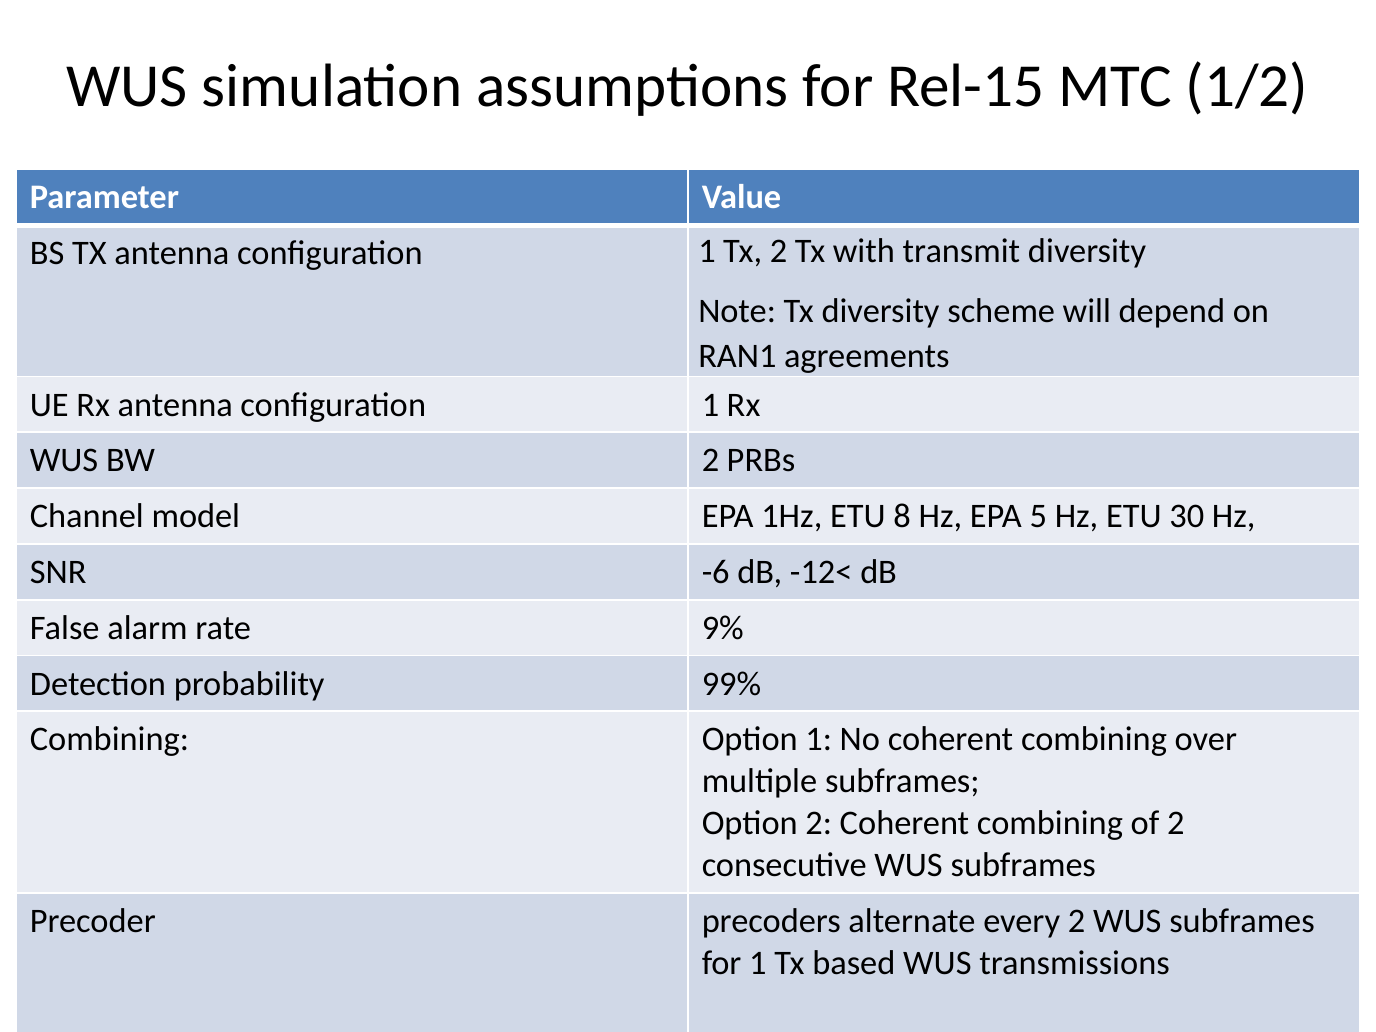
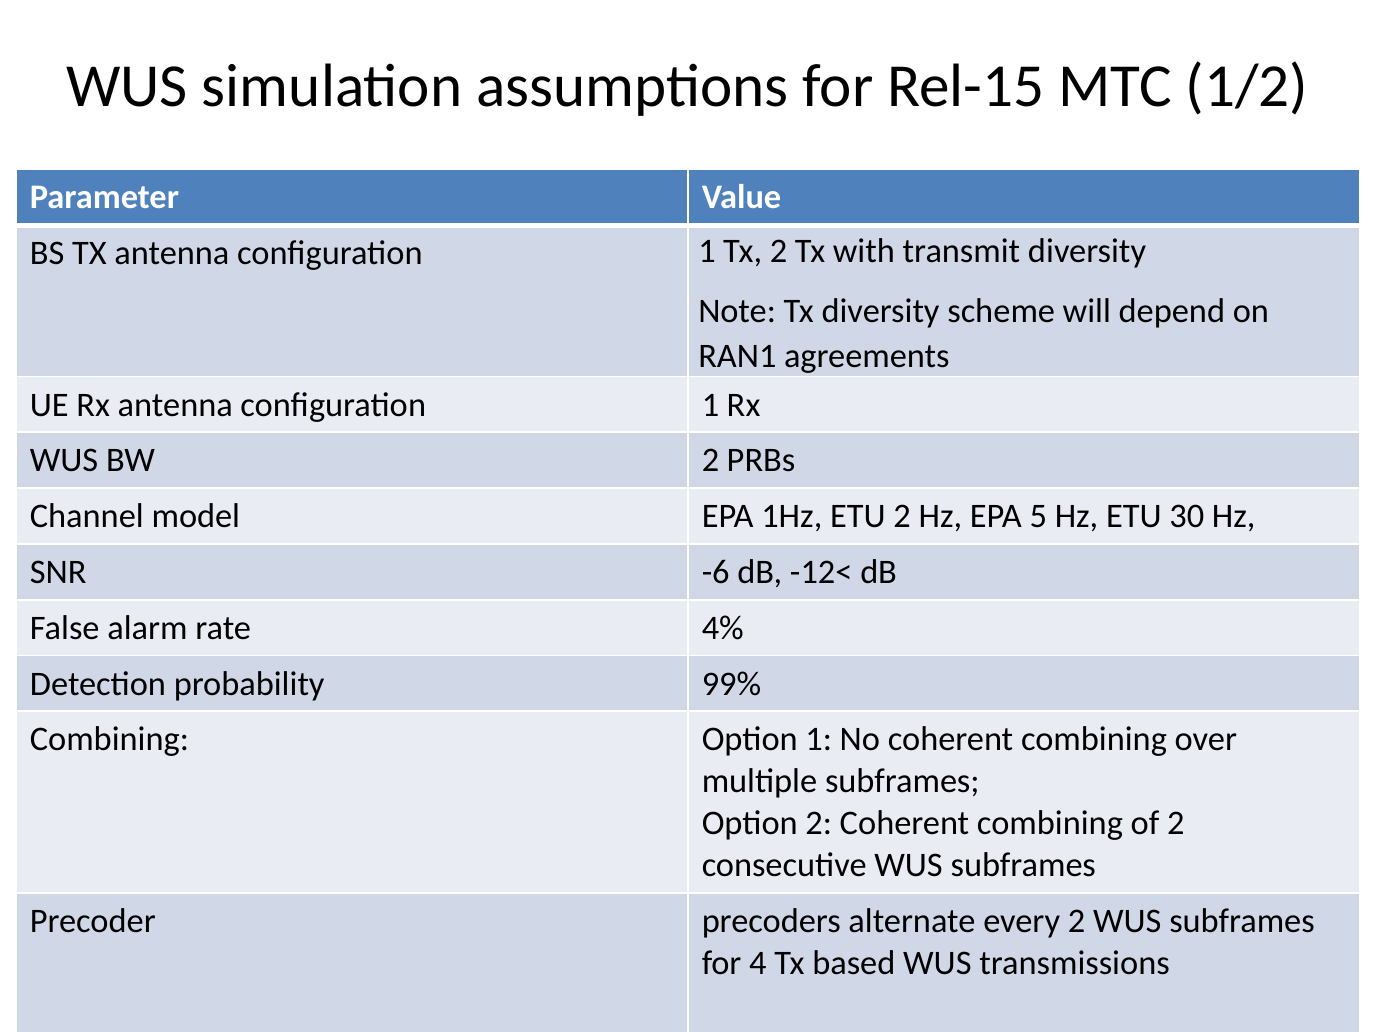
ETU 8: 8 -> 2 (902, 516)
9%: 9% -> 4% (723, 628)
for 1: 1 -> 4 (758, 963)
